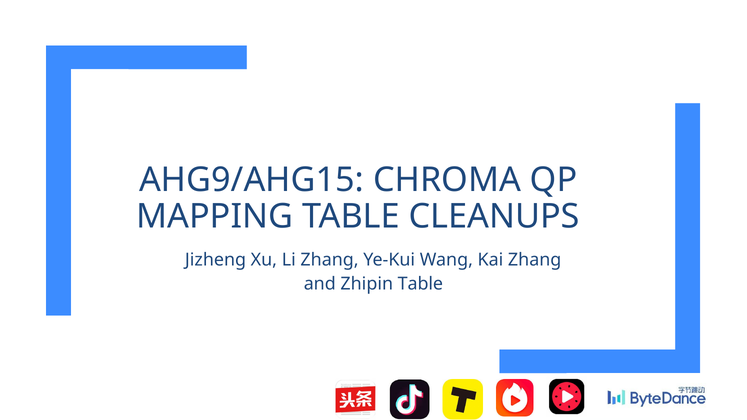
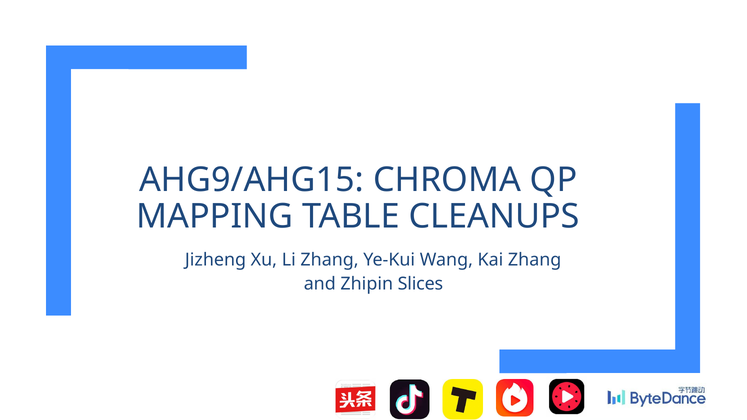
Zhipin Table: Table -> Slices (420, 284)
